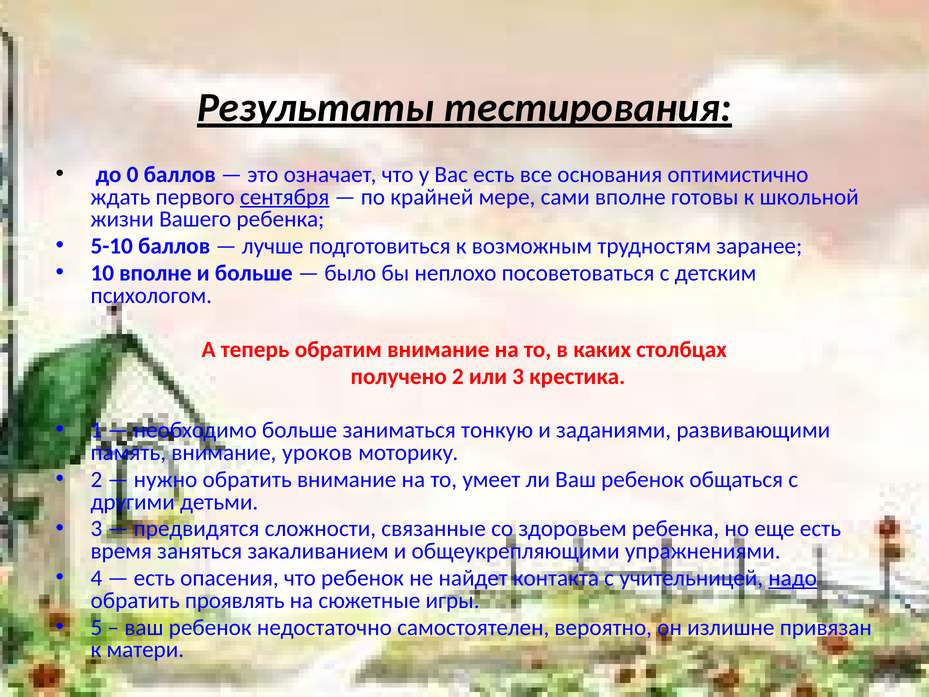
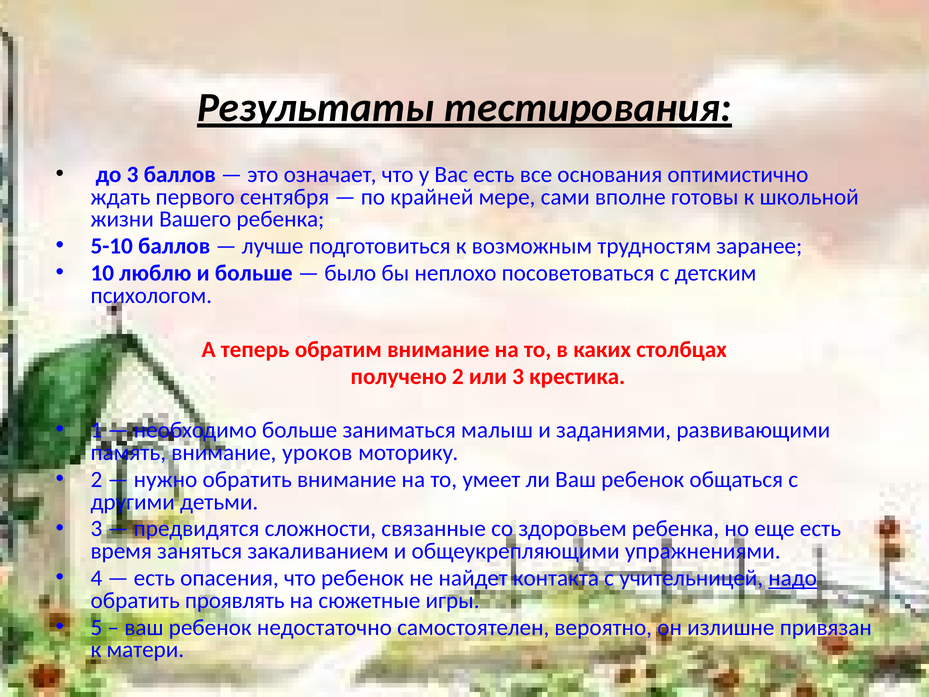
до 0: 0 -> 3 (133, 175)
сентября underline: present -> none (285, 197)
10 вполне: вполне -> люблю (155, 273)
тонкую: тонкую -> малыш (497, 430)
